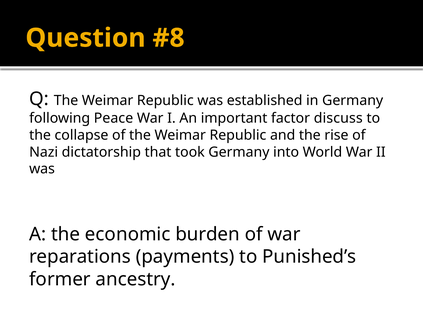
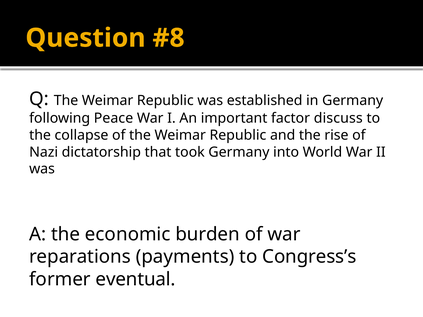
Punished’s: Punished’s -> Congress’s (309, 257)
ancestry: ancestry -> eventual (136, 280)
